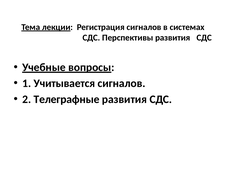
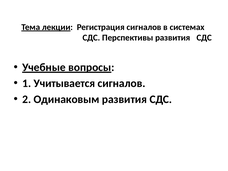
Телеграфные: Телеграфные -> Одинаковым (67, 99)
